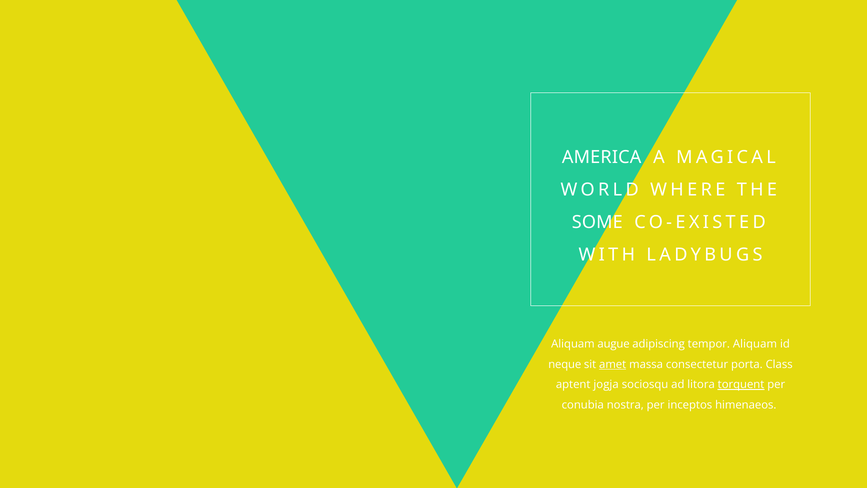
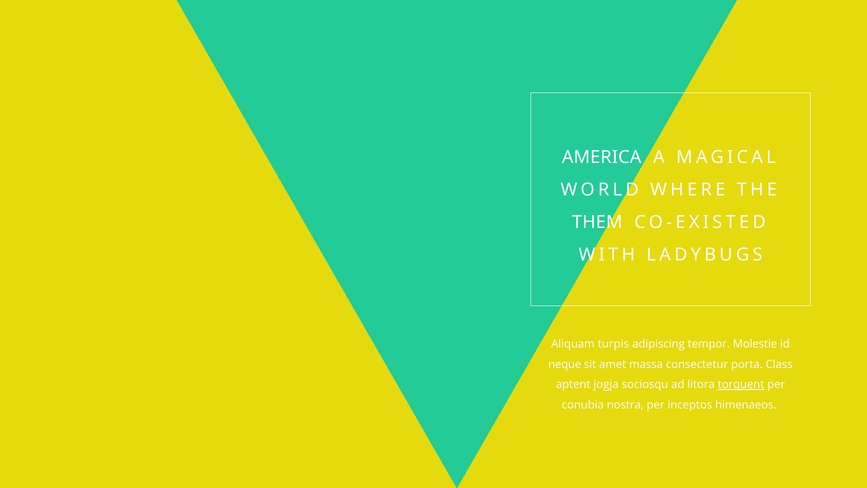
SOME: SOME -> THEM (597, 222)
augue: augue -> turpis (613, 344)
tempor Aliquam: Aliquam -> Molestie (755, 344)
amet underline: present -> none (613, 364)
